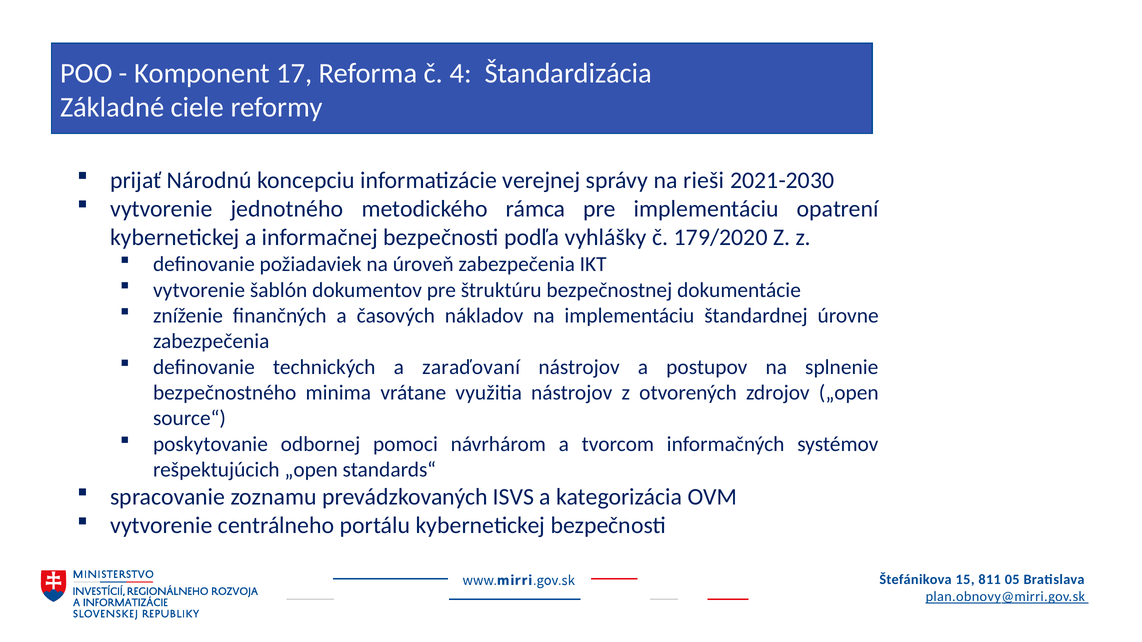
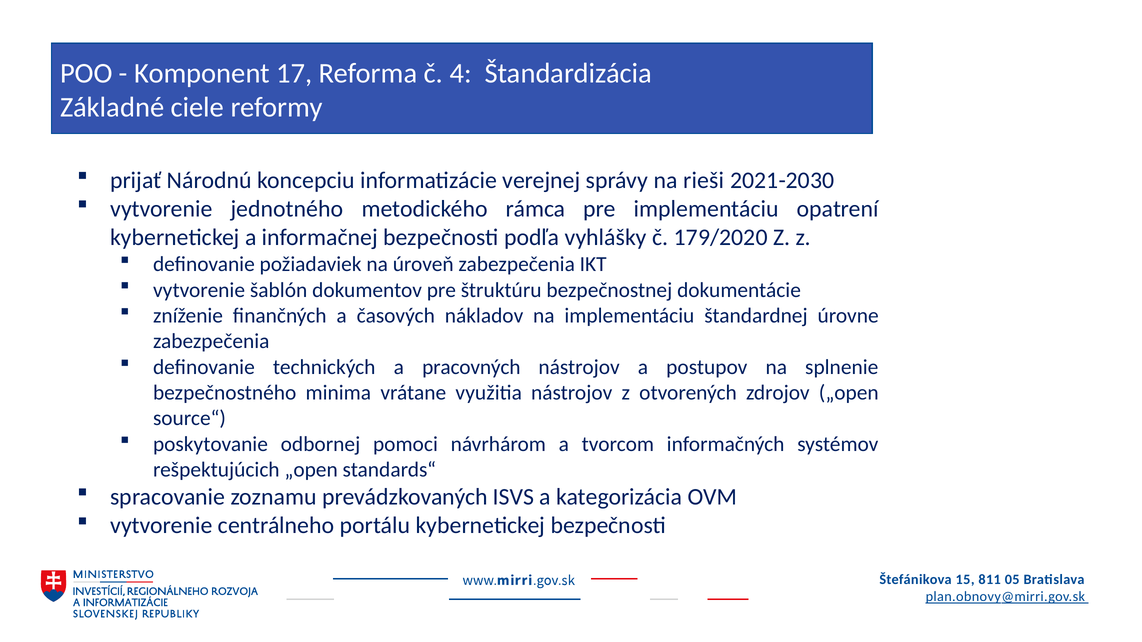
zaraďovaní: zaraďovaní -> pracovných (471, 367)
